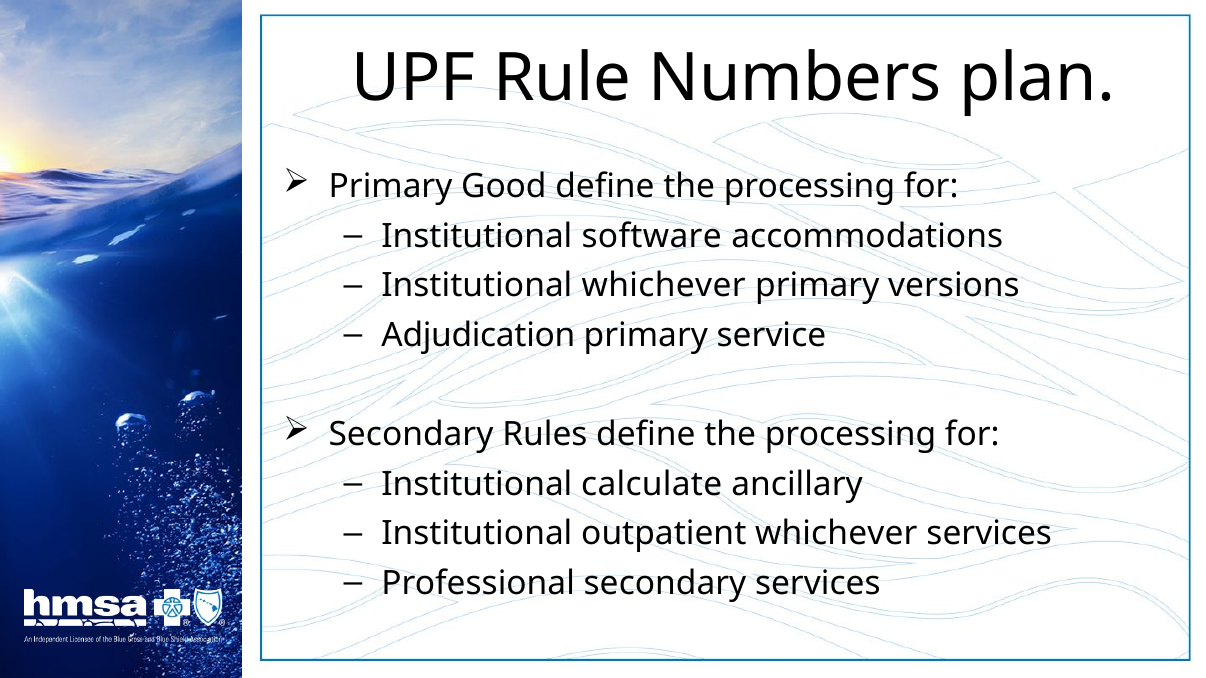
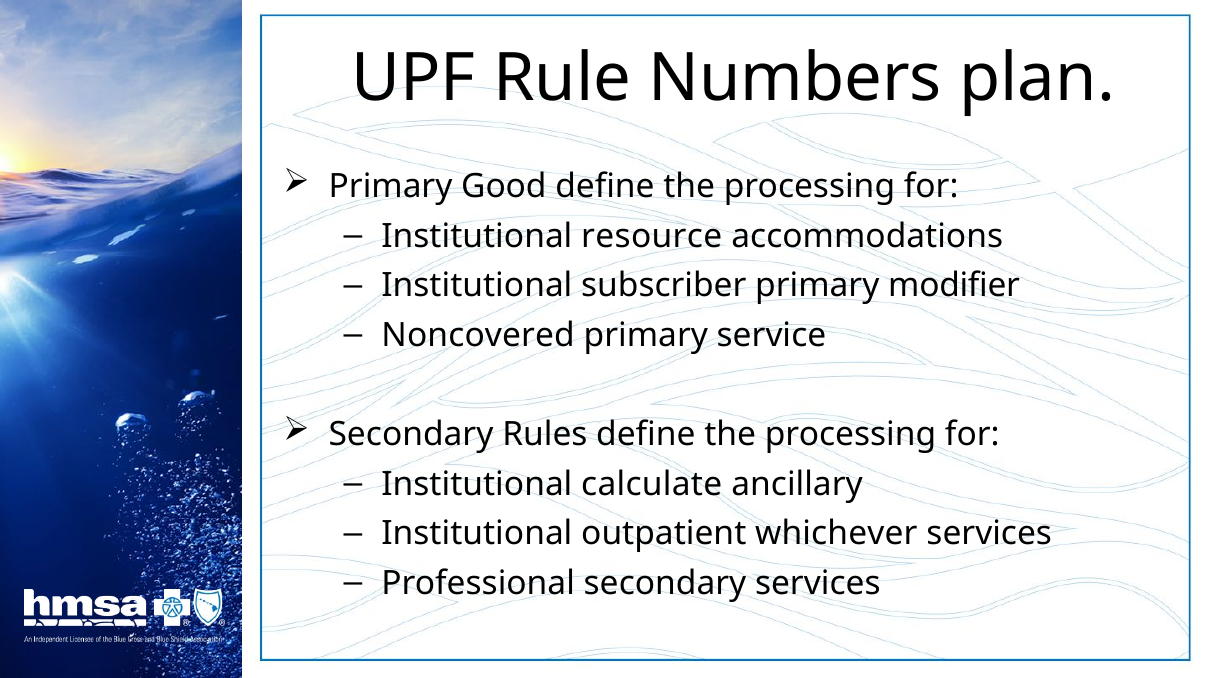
software: software -> resource (652, 236)
Institutional whichever: whichever -> subscriber (664, 286)
versions: versions -> modifier (954, 286)
Adjudication: Adjudication -> Noncovered (478, 336)
